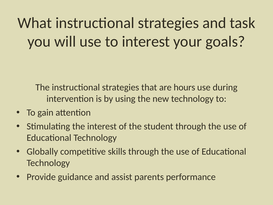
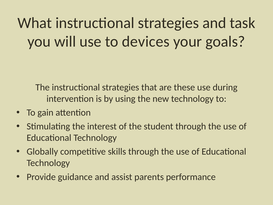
to interest: interest -> devices (146, 42)
hours: hours -> these (184, 87)
